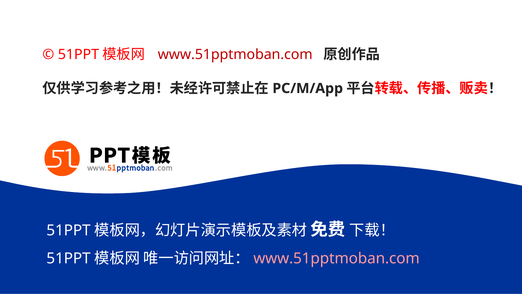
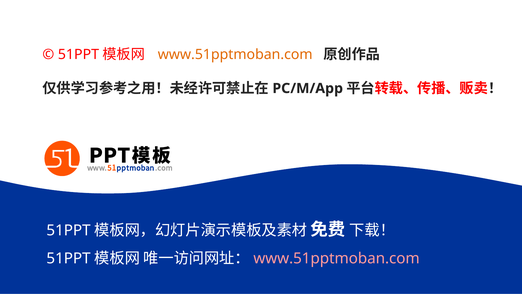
www.51pptmoban.com colour: red -> orange (235, 54)
